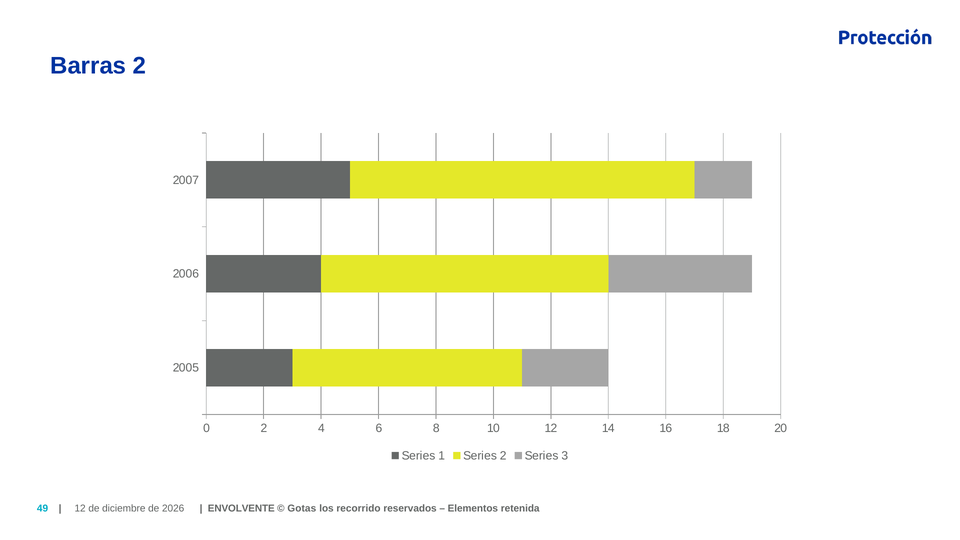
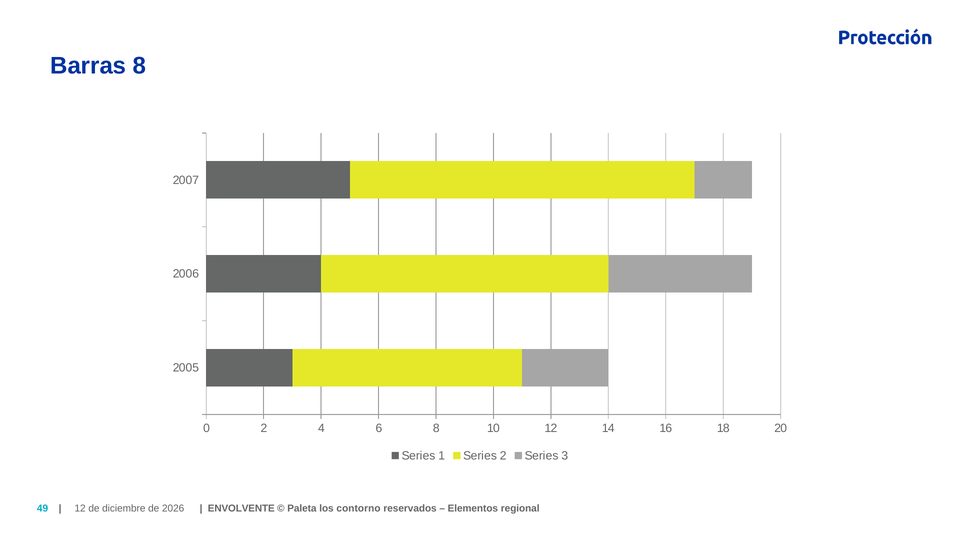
Barras 2: 2 -> 8 (140, 66)
Gotas: Gotas -> Paleta (302, 508)
recorrido: recorrido -> contorno (358, 508)
retenida: retenida -> regional (520, 508)
